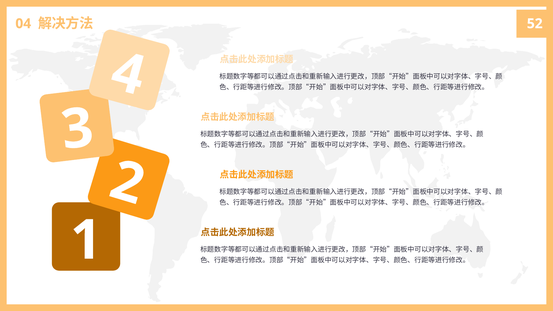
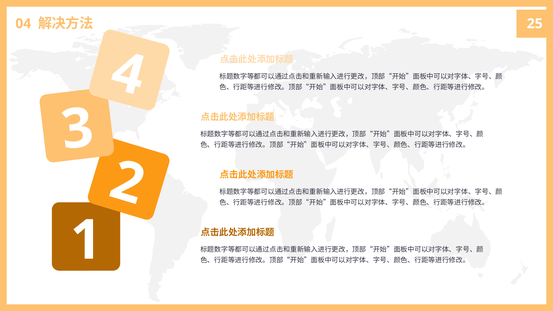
52: 52 -> 25 (535, 24)
